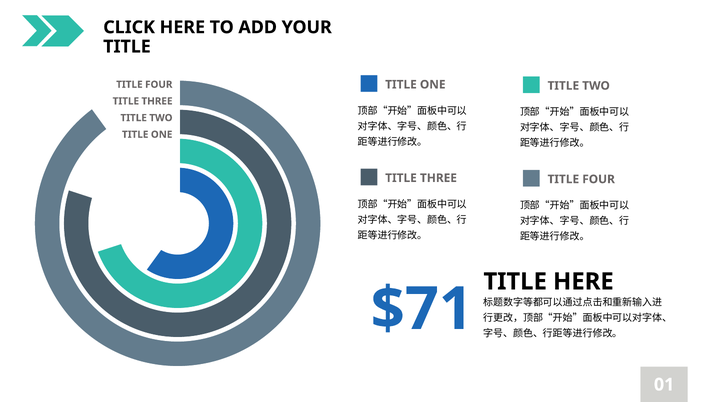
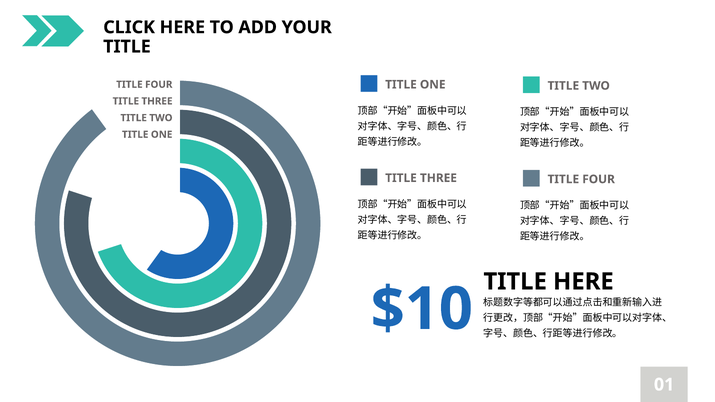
$71: $71 -> $10 (422, 309)
